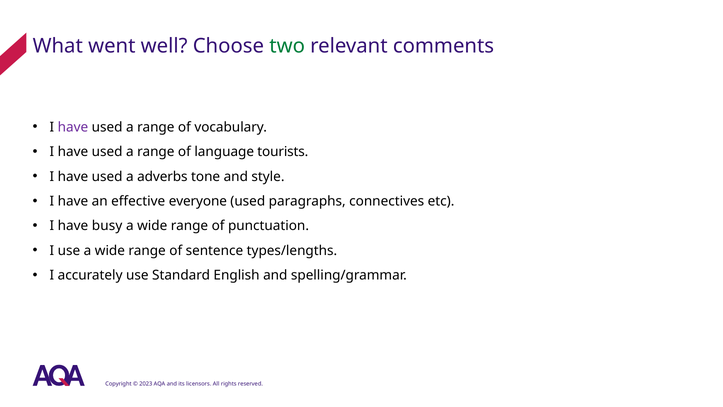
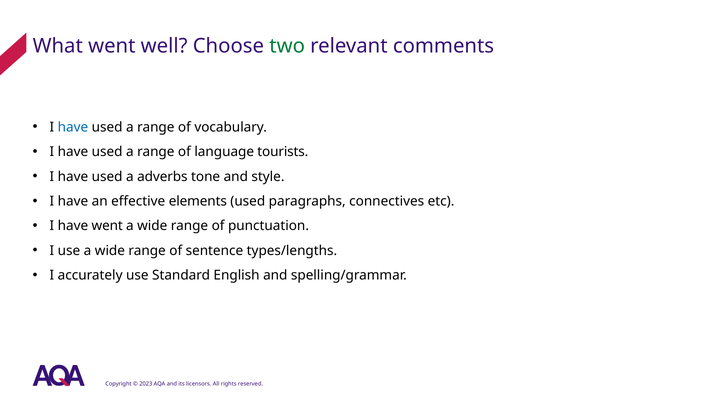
have colour: purple -> blue (73, 127)
everyone: everyone -> elements (198, 201)
have busy: busy -> went (107, 226)
